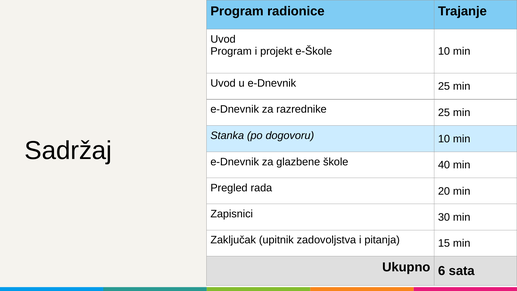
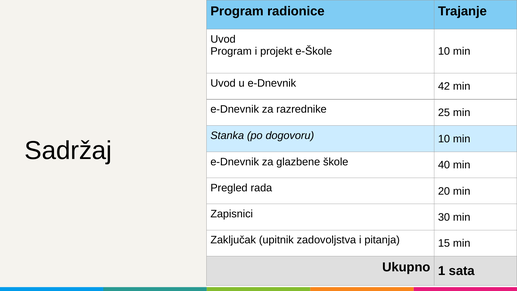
e-Dnevnik 25: 25 -> 42 (444, 86)
6: 6 -> 1 (442, 271)
